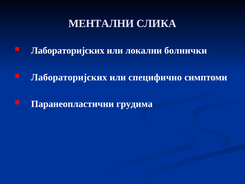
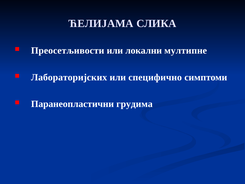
МЕНТАЛНИ: МЕНТАЛНИ -> ЋЕЛИЈАМА (101, 23)
Лабораторијских: Лабораторијских -> Преосетљивости (68, 50)
болнички: болнички -> мултипне (186, 50)
